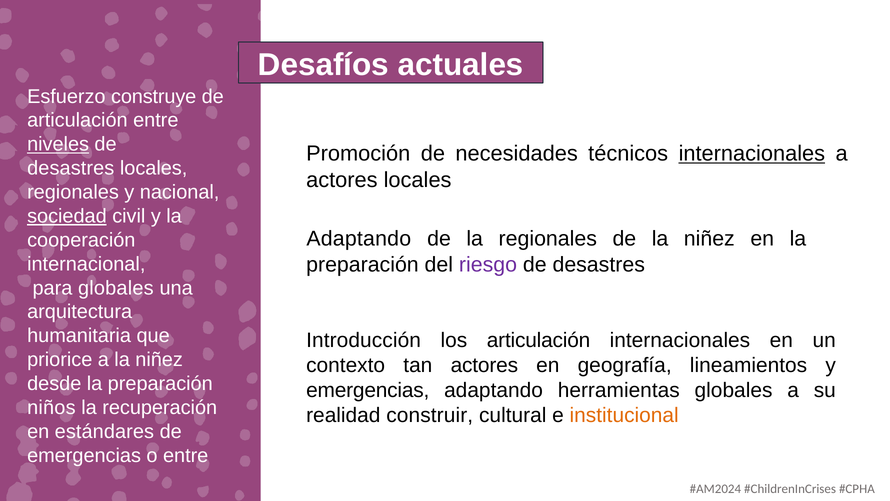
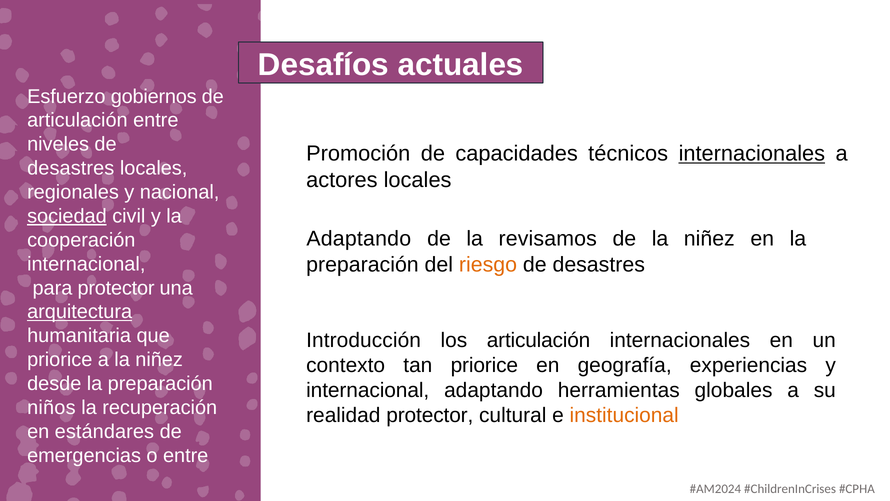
construye: construye -> gobiernos (154, 96)
niveles underline: present -> none (58, 144)
necesidades: necesidades -> capacidades (517, 154)
la regionales: regionales -> revisamos (548, 239)
riesgo colour: purple -> orange (488, 264)
para globales: globales -> protector (116, 288)
arquitectura underline: none -> present (80, 312)
tan actores: actores -> priorice (484, 365)
lineamientos: lineamientos -> experiencias (749, 365)
emergencias: emergencias -> internacional (368, 390)
realidad construir: construir -> protector (430, 415)
